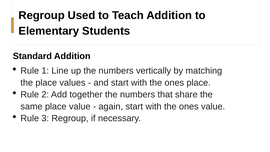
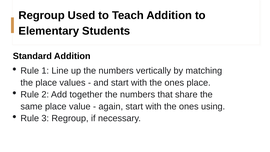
ones value: value -> using (213, 106)
